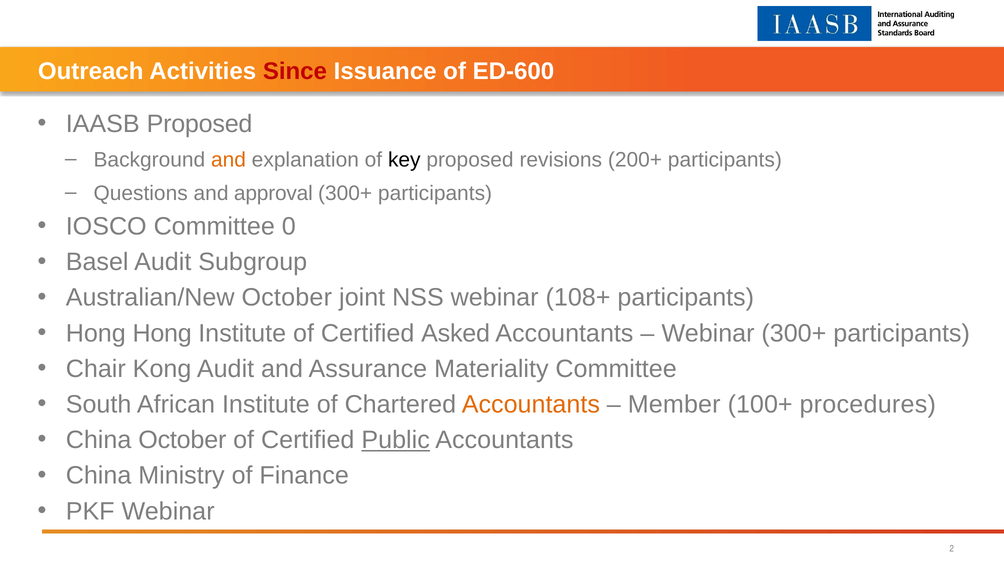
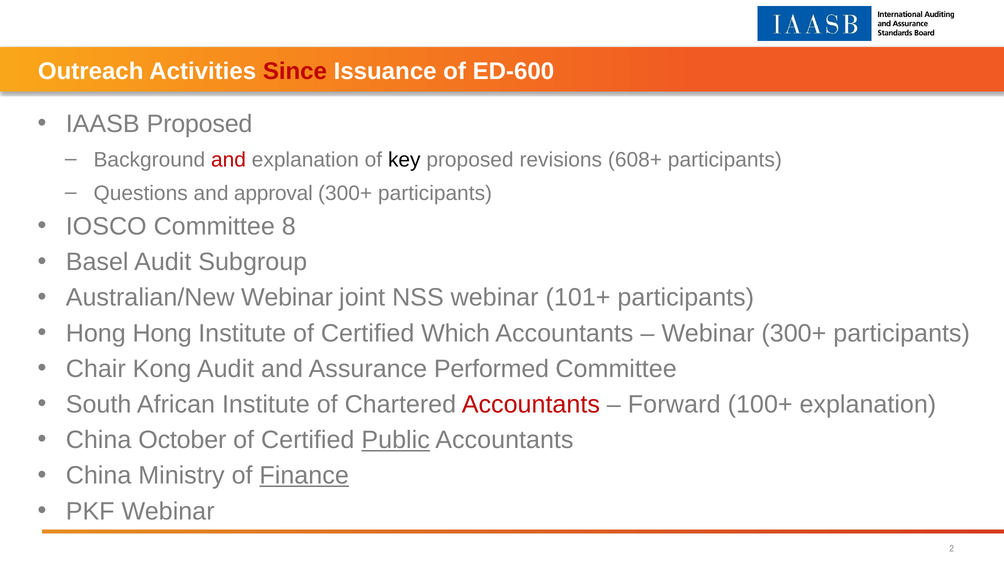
and colour: orange -> red (229, 160)
200+: 200+ -> 608+ (635, 160)
0: 0 -> 8 (289, 226)
Australian/New October: October -> Webinar (287, 298)
108+: 108+ -> 101+ (578, 298)
Asked: Asked -> Which (456, 333)
Materiality: Materiality -> Performed (491, 369)
Accountants colour: orange -> red (531, 404)
Member: Member -> Forward (674, 404)
100+ procedures: procedures -> explanation (868, 404)
Finance underline: none -> present (304, 475)
